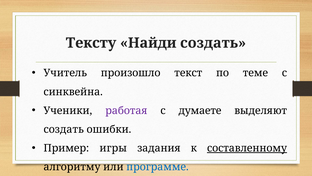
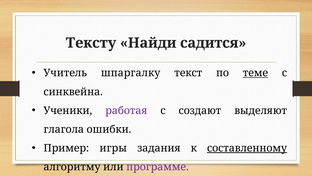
Найди создать: создать -> садится (213, 43)
произошло: произошло -> шпаргалку (131, 73)
теме underline: none -> present (255, 73)
думаете: думаете -> создают (200, 110)
создать: создать -> глагола (64, 129)
программе colour: blue -> purple (157, 166)
